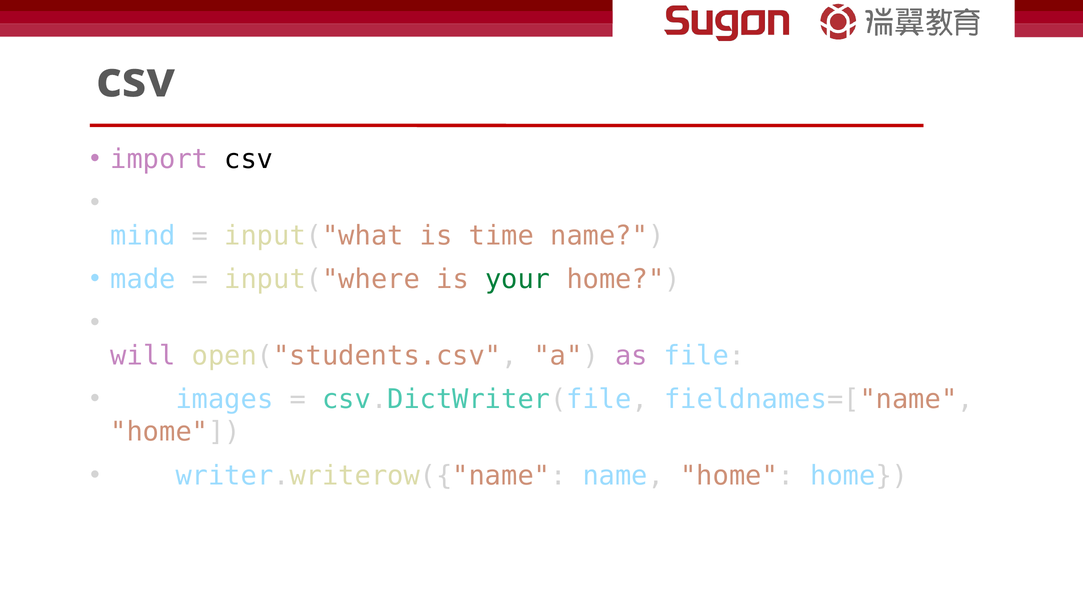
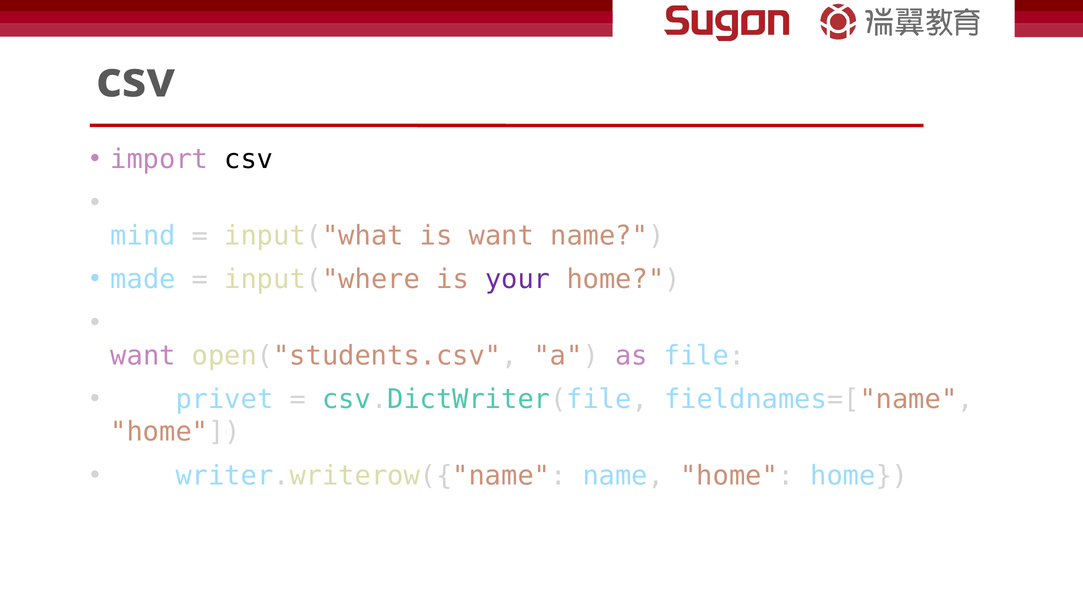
is time: time -> want (501, 236)
your colour: green -> purple (518, 280)
will: will -> want (143, 356)
images: images -> privet (224, 400)
